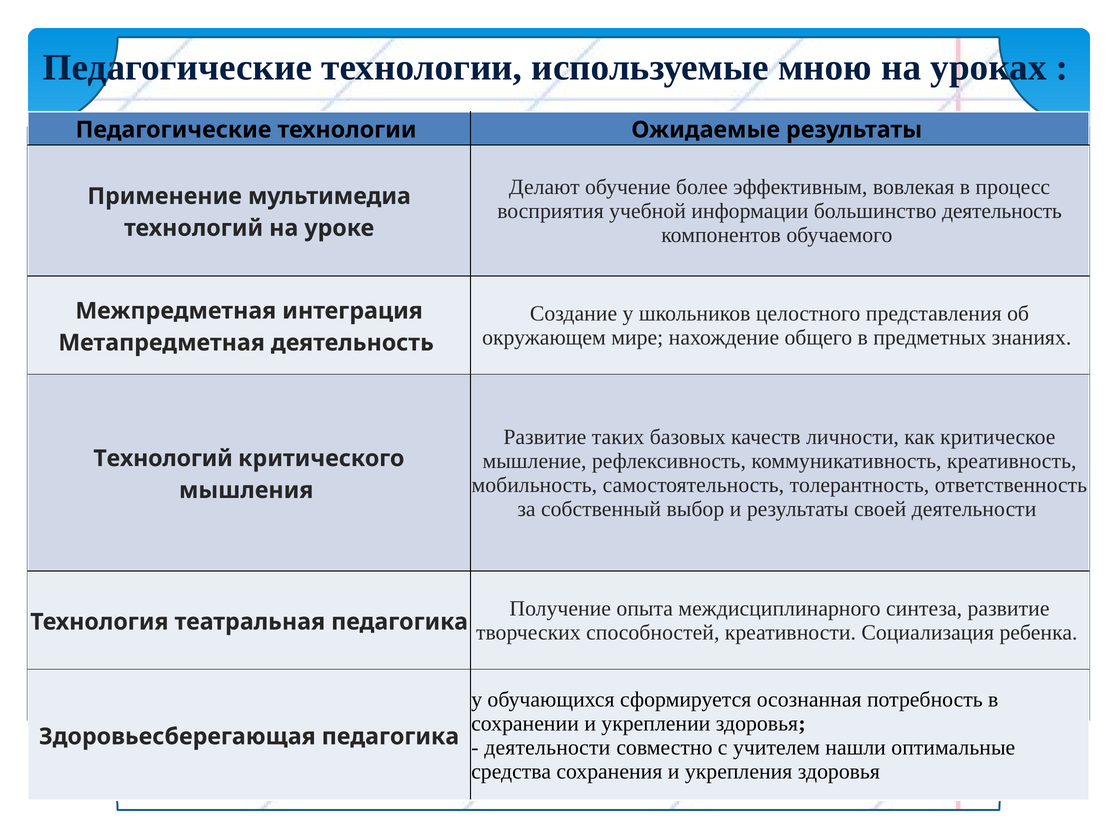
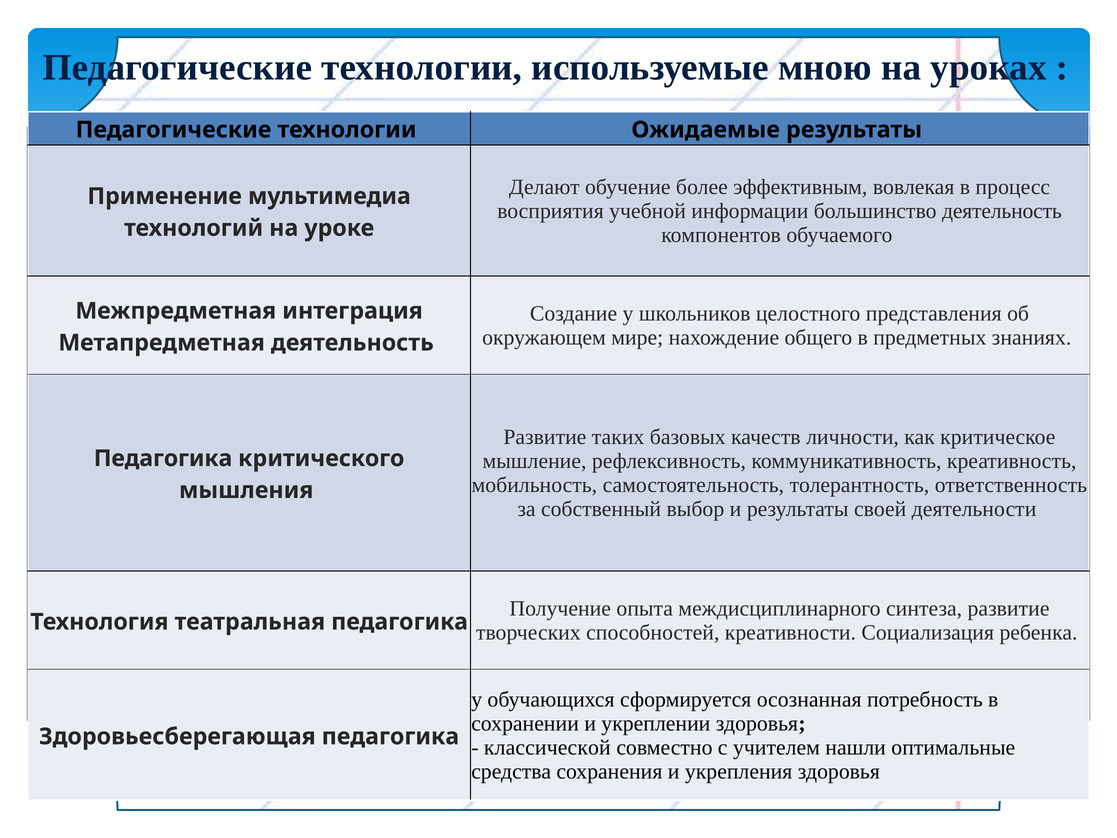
Технологий: Технологий -> Педагогика (163, 458)
деятельности: деятельности -> классической (547, 747)
